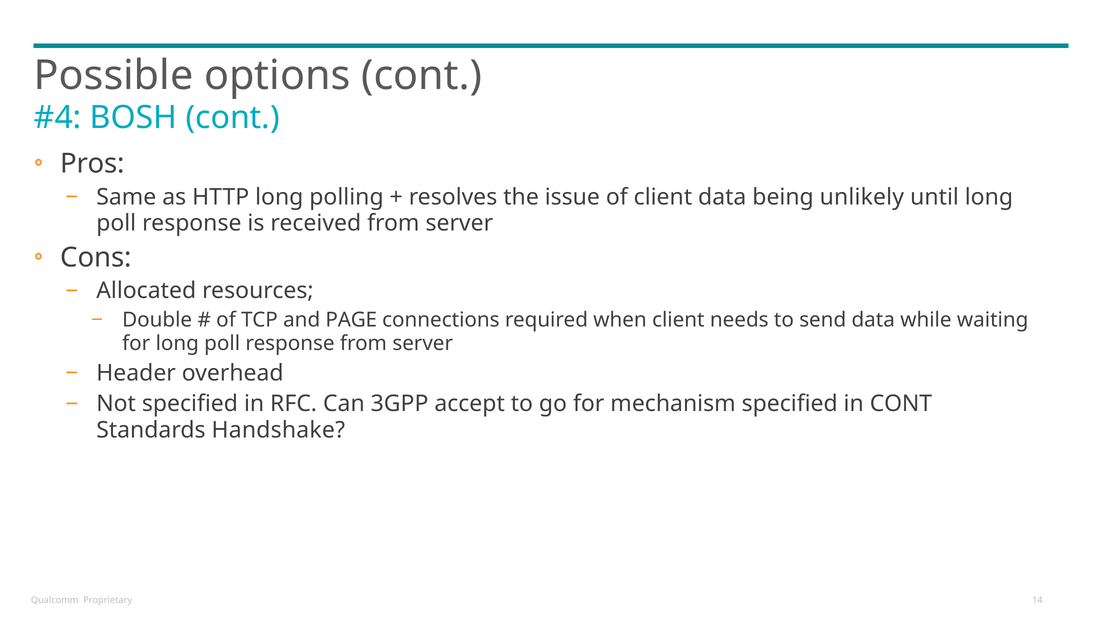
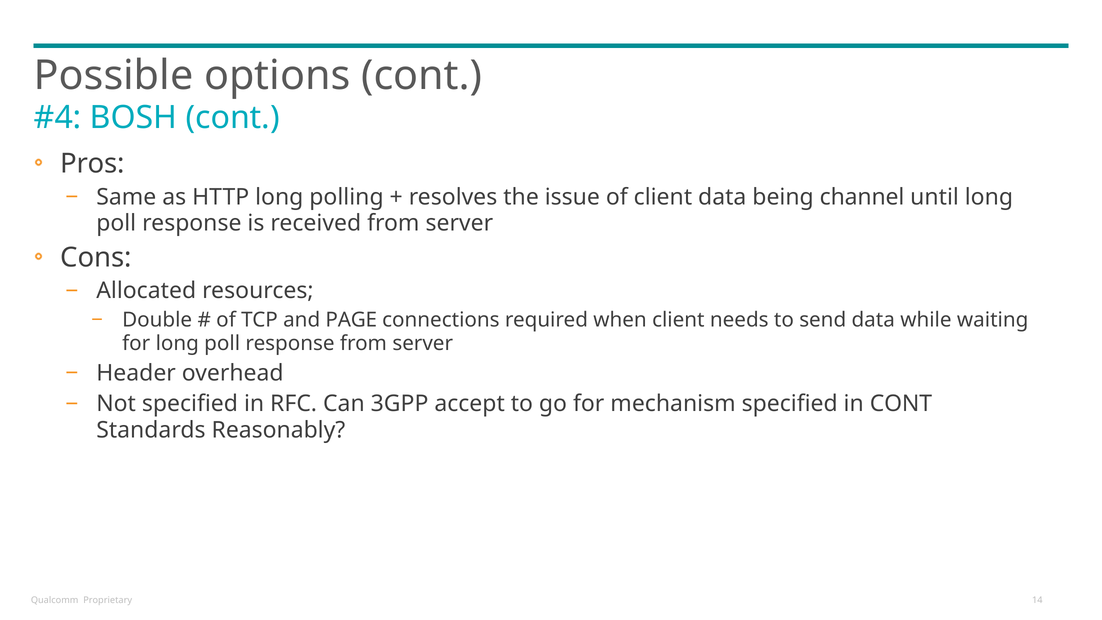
unlikely: unlikely -> channel (862, 197)
Handshake: Handshake -> Reasonably (278, 430)
